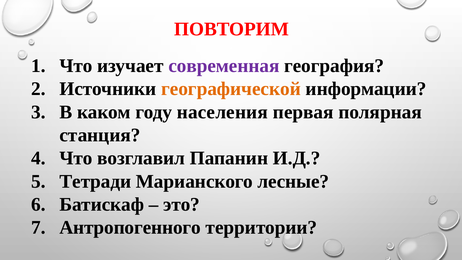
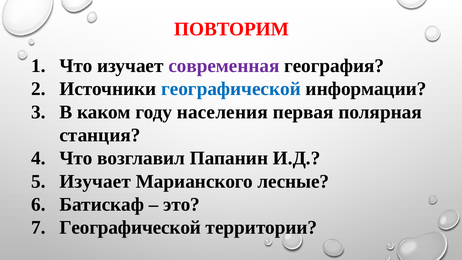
географической colour: orange -> blue (231, 89)
Тетради: Тетради -> Изучает (95, 181)
Антропогенного: Антропогенного -> Географической (130, 227)
